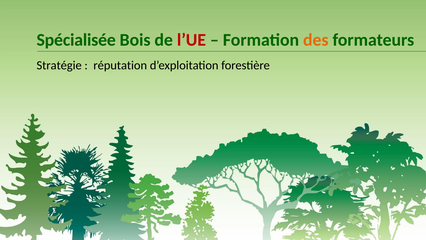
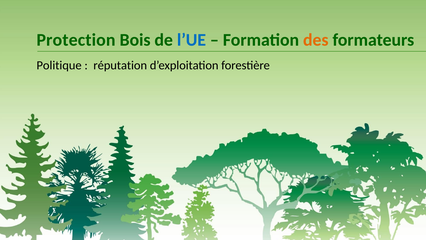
Spécialisée: Spécialisée -> Protection (76, 40)
l’UE colour: red -> blue (191, 40)
Stratégie: Stratégie -> Politique (59, 65)
